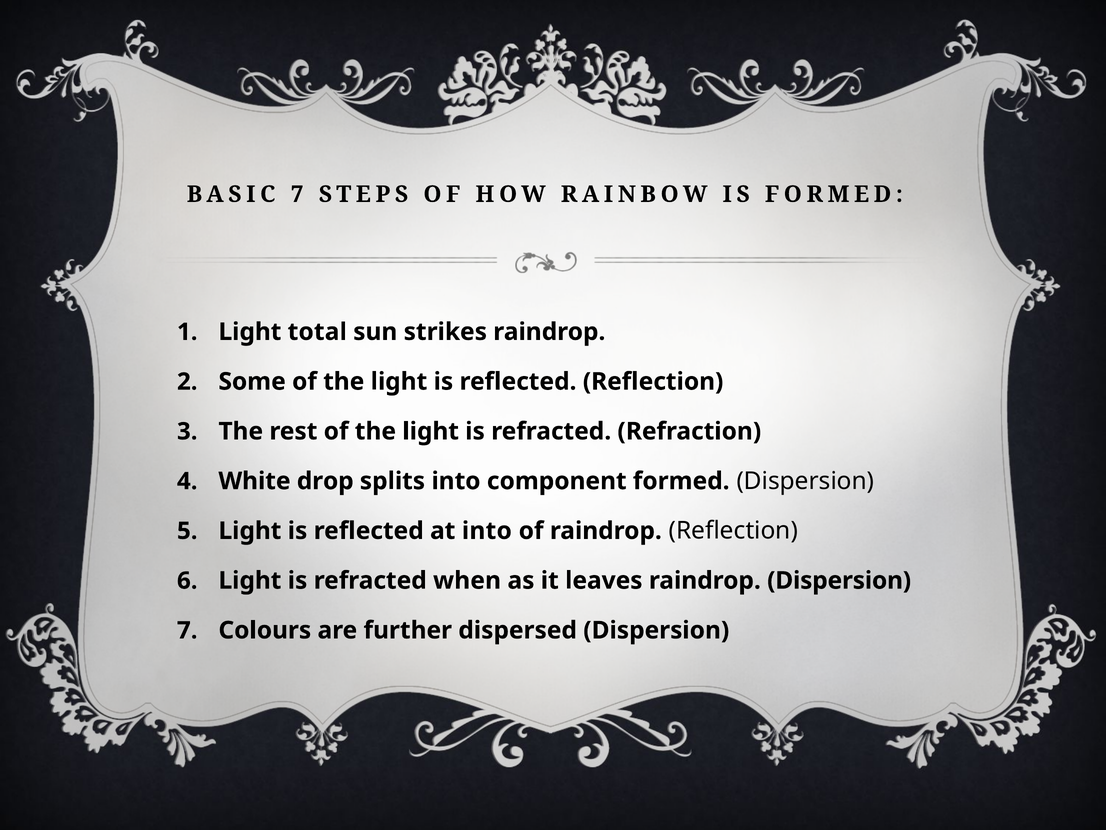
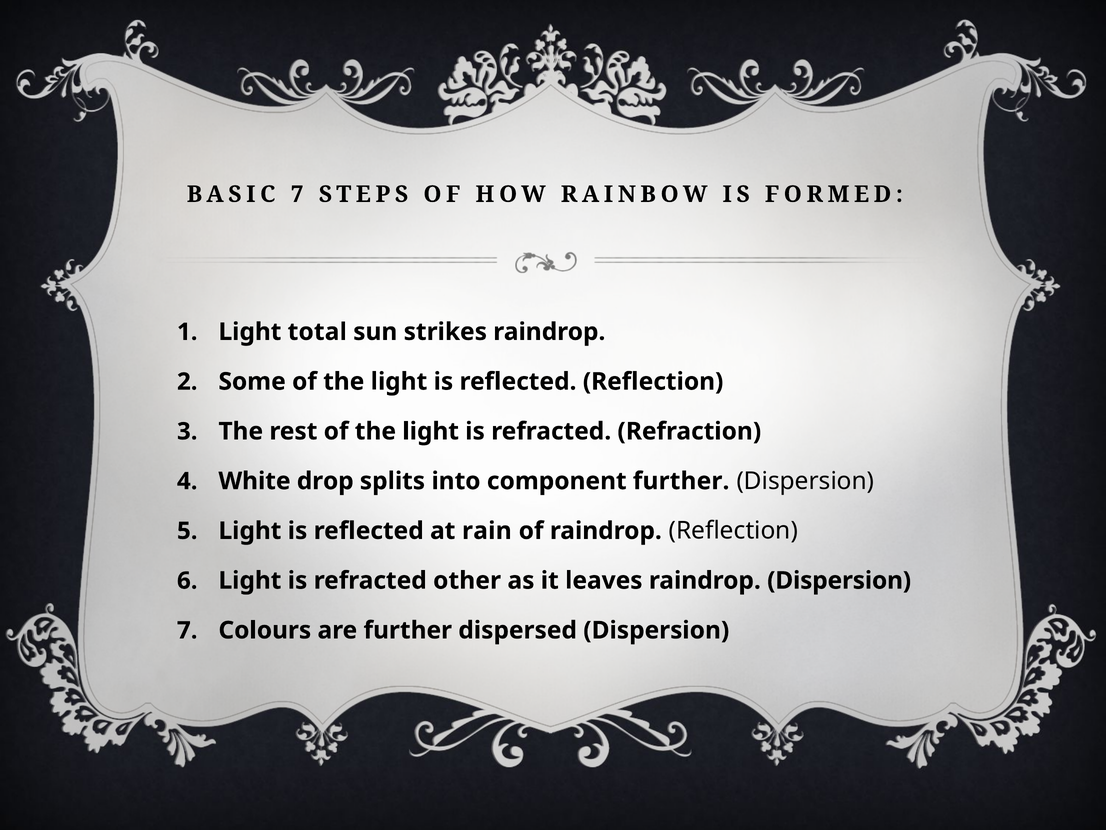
component formed: formed -> further (681, 481)
at into: into -> rain (487, 531)
when: when -> other (467, 580)
